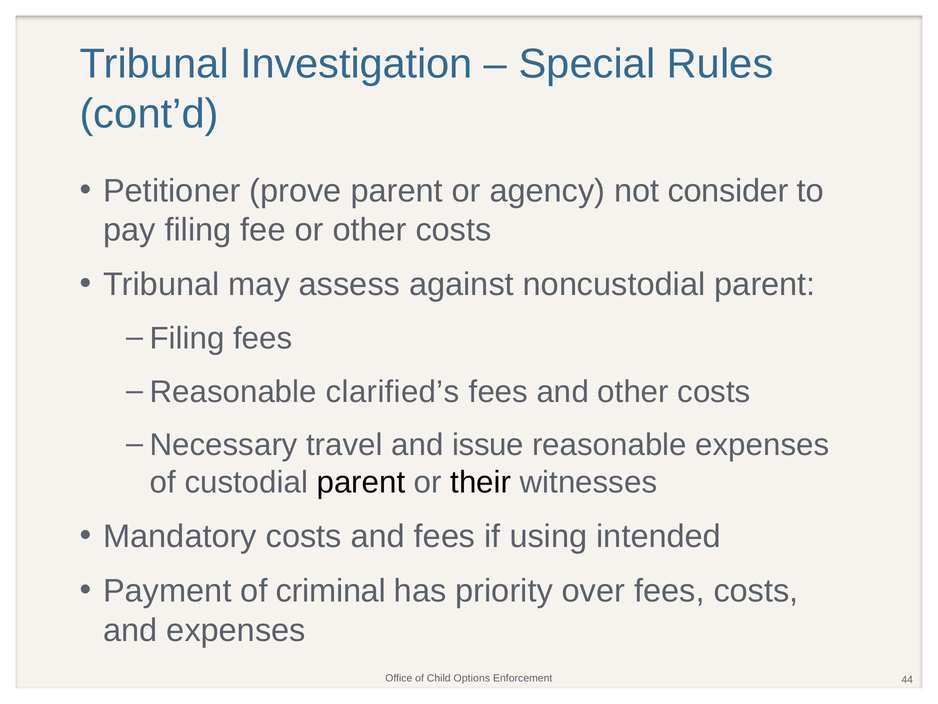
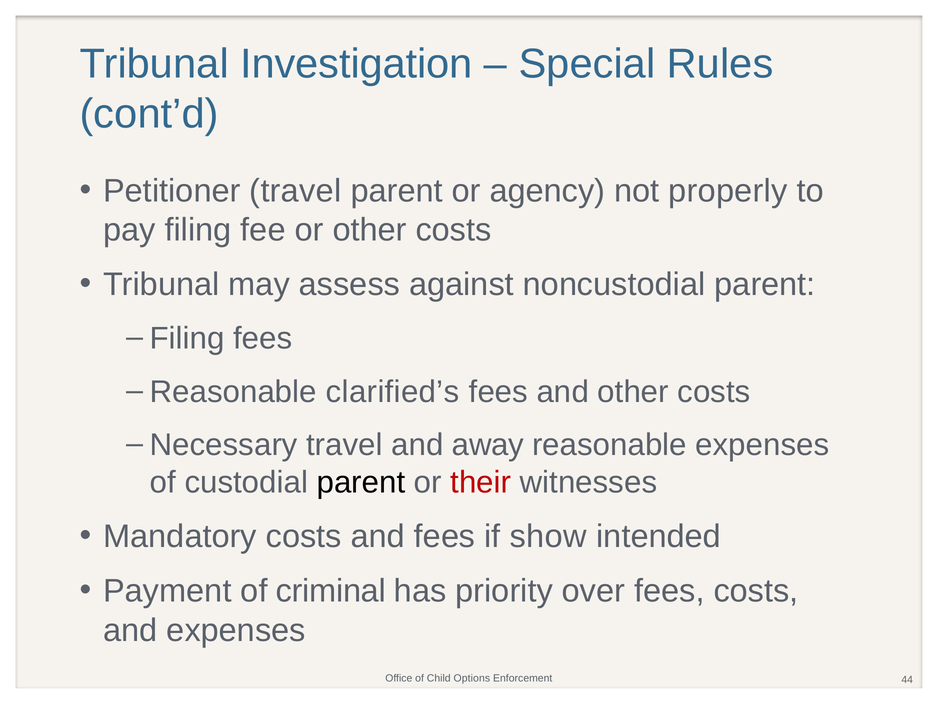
Petitioner prove: prove -> travel (295, 191)
consider: consider -> properly (728, 191)
issue: issue -> away (488, 445)
their colour: black -> red (481, 482)
using: using -> show (548, 536)
